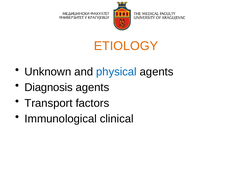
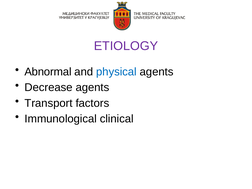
ETIOLOGY colour: orange -> purple (126, 46)
Unknown: Unknown -> Abnormal (48, 72)
Diagnosis: Diagnosis -> Decrease (49, 87)
